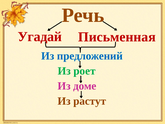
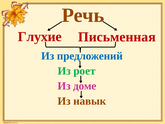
Угадай: Угадай -> Глухие (40, 37)
растут: растут -> навык (90, 101)
